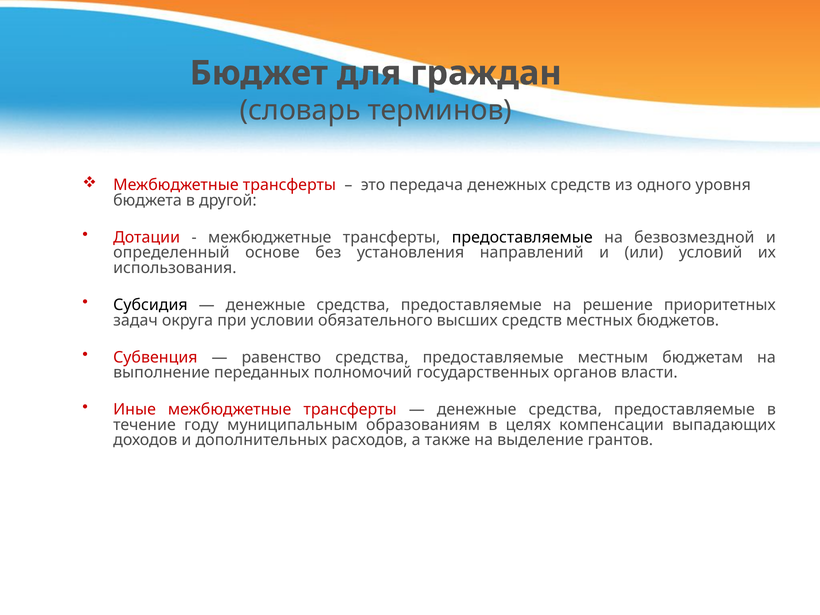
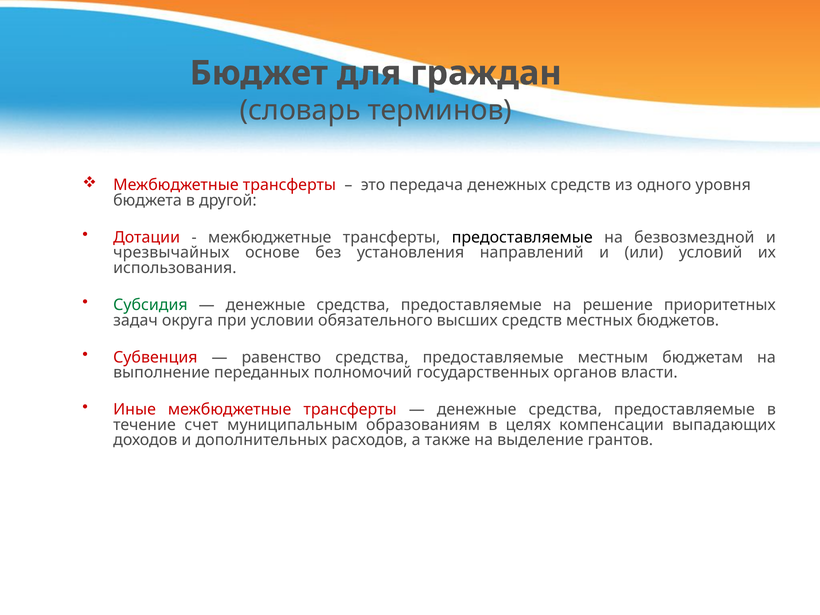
определенный: определенный -> чрезвычайных (171, 253)
Субсидия colour: black -> green (150, 305)
году: году -> счет (201, 425)
